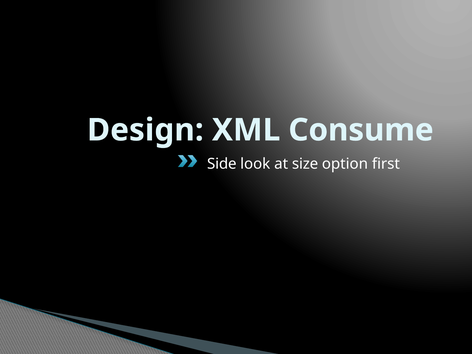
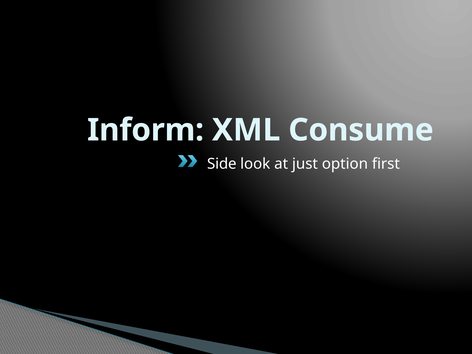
Design: Design -> Inform (146, 130)
size: size -> just (305, 164)
